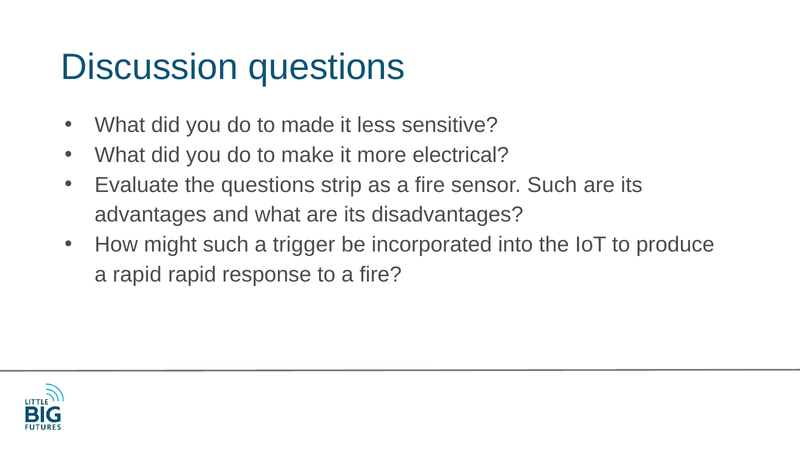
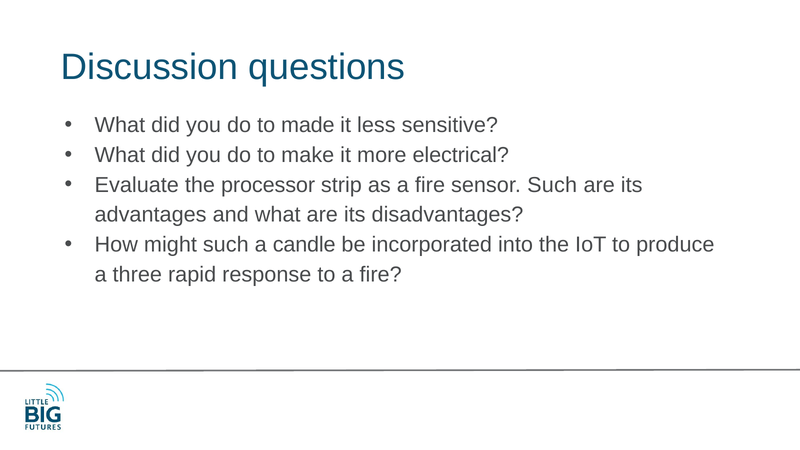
the questions: questions -> processor (268, 185)
trigger: trigger -> candle (304, 245)
a rapid: rapid -> three (137, 275)
